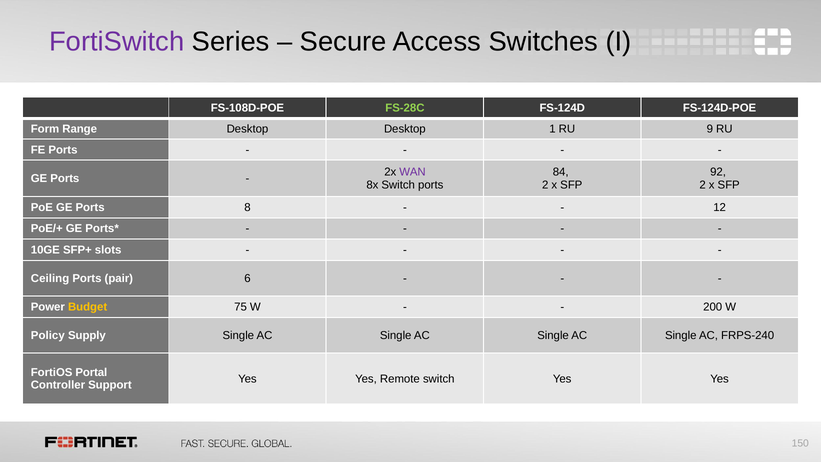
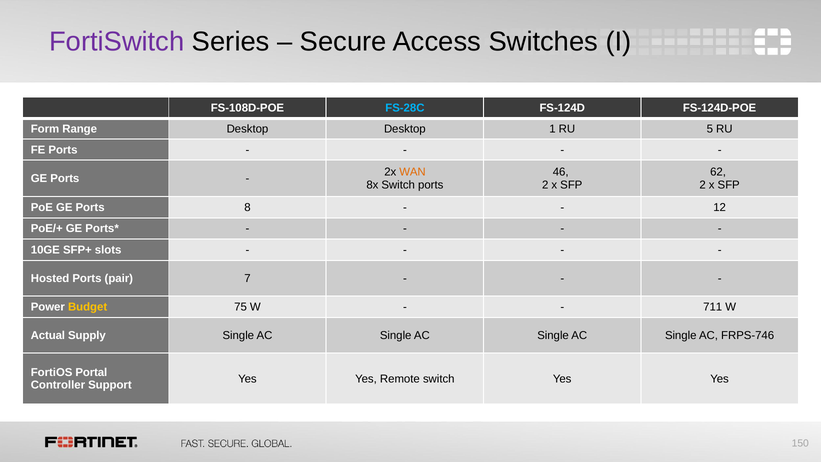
FS-28C colour: light green -> light blue (405, 108)
9: 9 -> 5 (710, 129)
WAN colour: purple -> orange (412, 172)
84: 84 -> 46 (561, 172)
92: 92 -> 62 (718, 172)
Ceiling: Ceiling -> Hosted (50, 278)
6: 6 -> 7 (247, 278)
200: 200 -> 711 (713, 307)
Policy: Policy -> Actual (48, 335)
FRPS-240: FRPS-240 -> FRPS-746 (748, 335)
